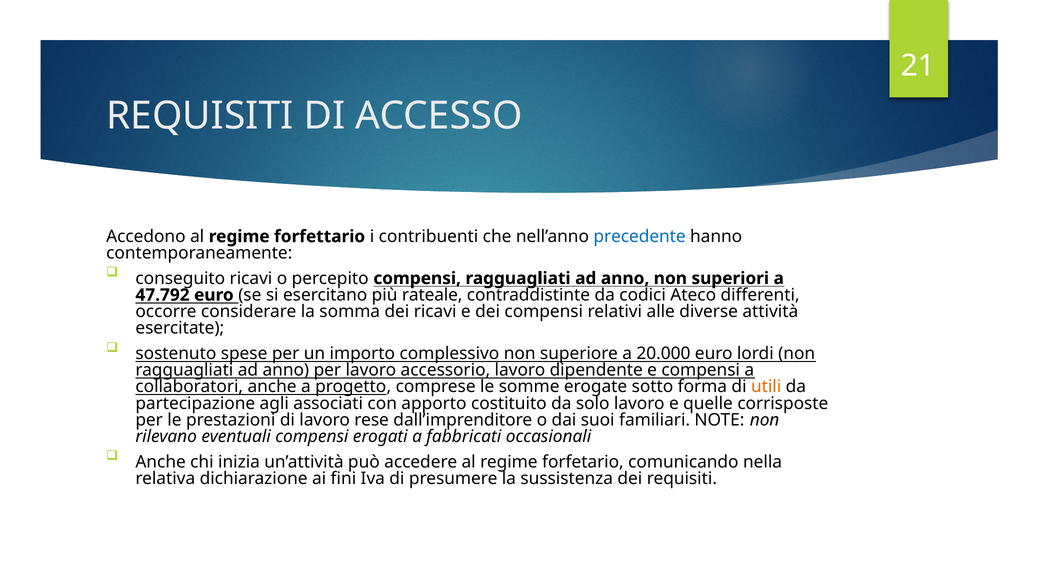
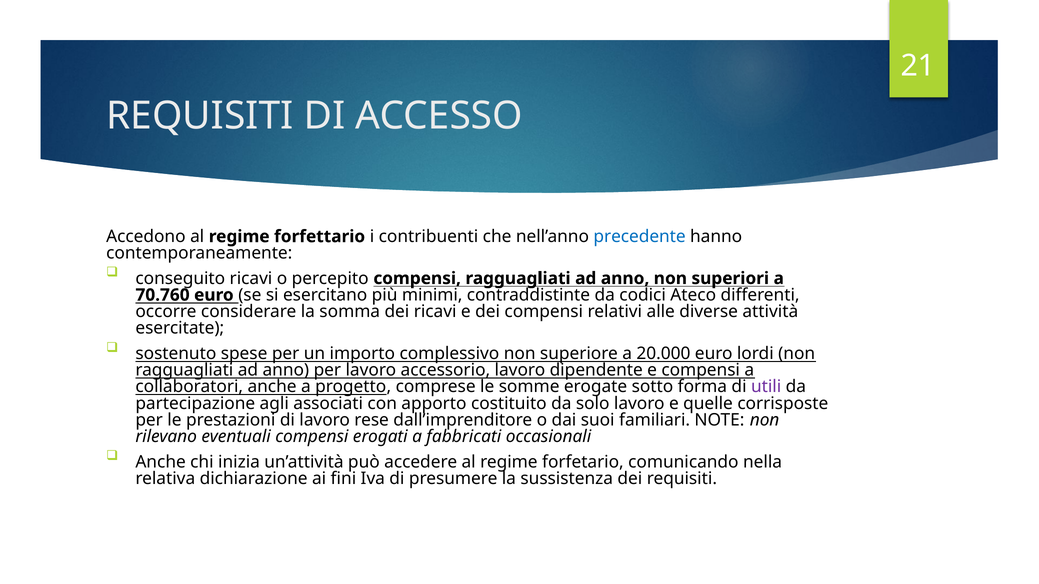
47.792: 47.792 -> 70.760 (163, 295)
rateale: rateale -> minimi (432, 295)
utili colour: orange -> purple (766, 387)
